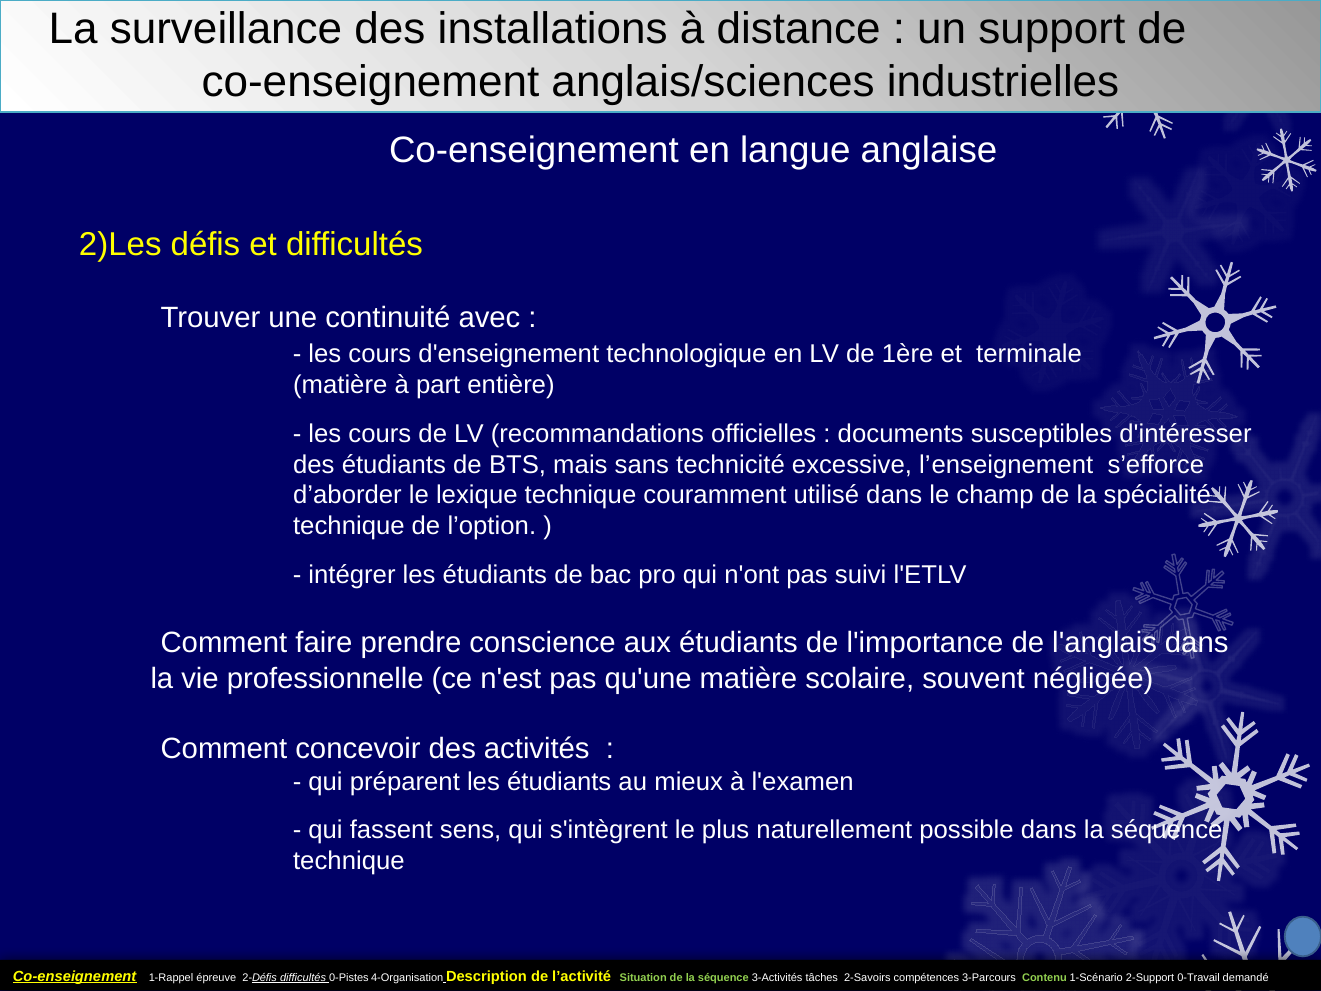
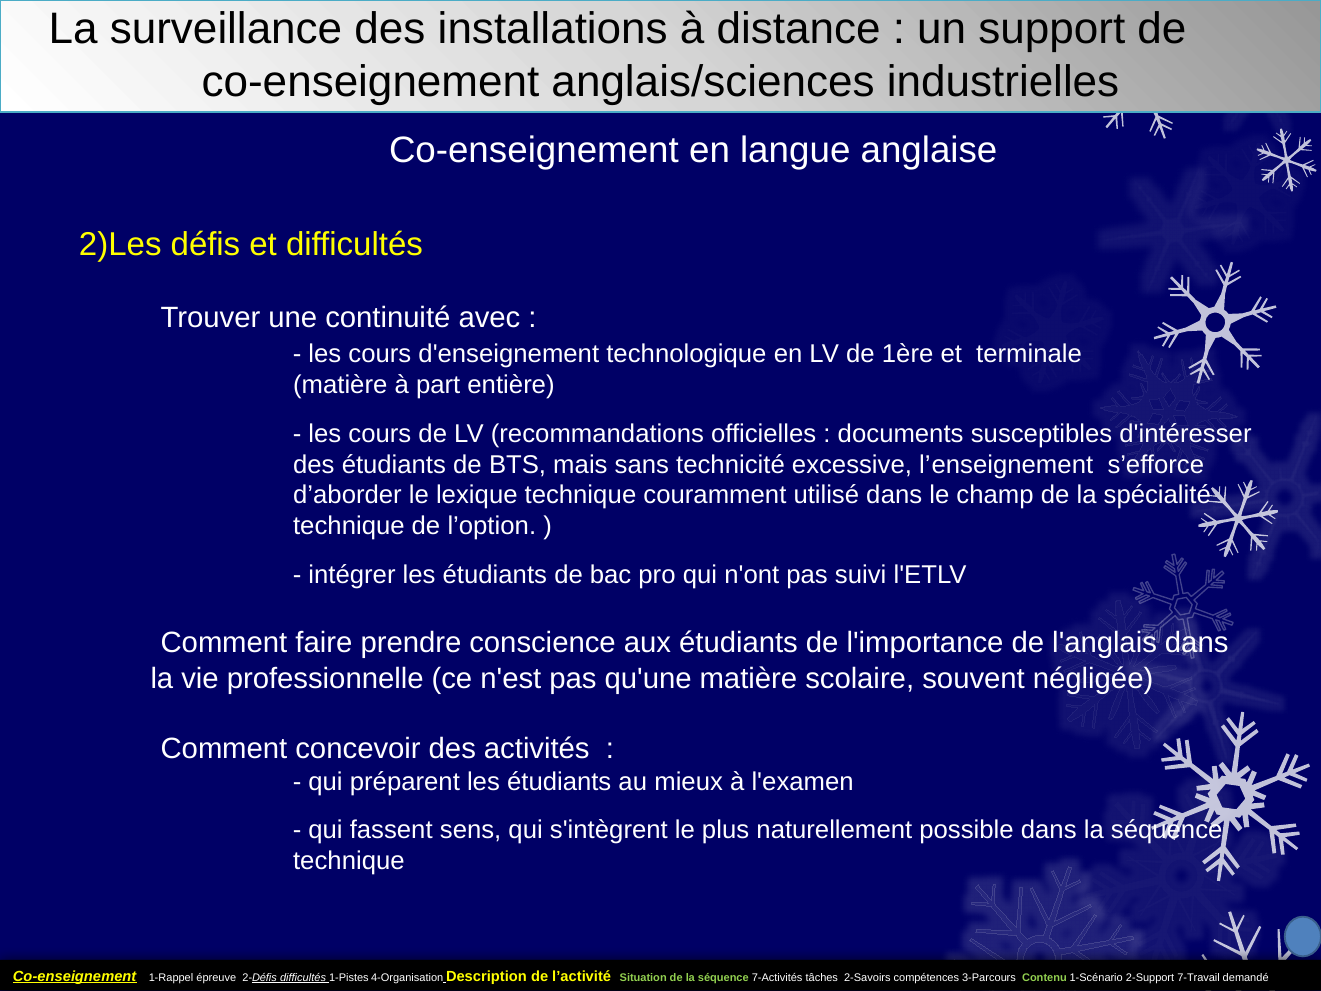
0-Pistes: 0-Pistes -> 1-Pistes (349, 977)
3-Activités: 3-Activités -> 7-Activités (777, 977)
0-Travail: 0-Travail -> 7-Travail (1199, 977)
